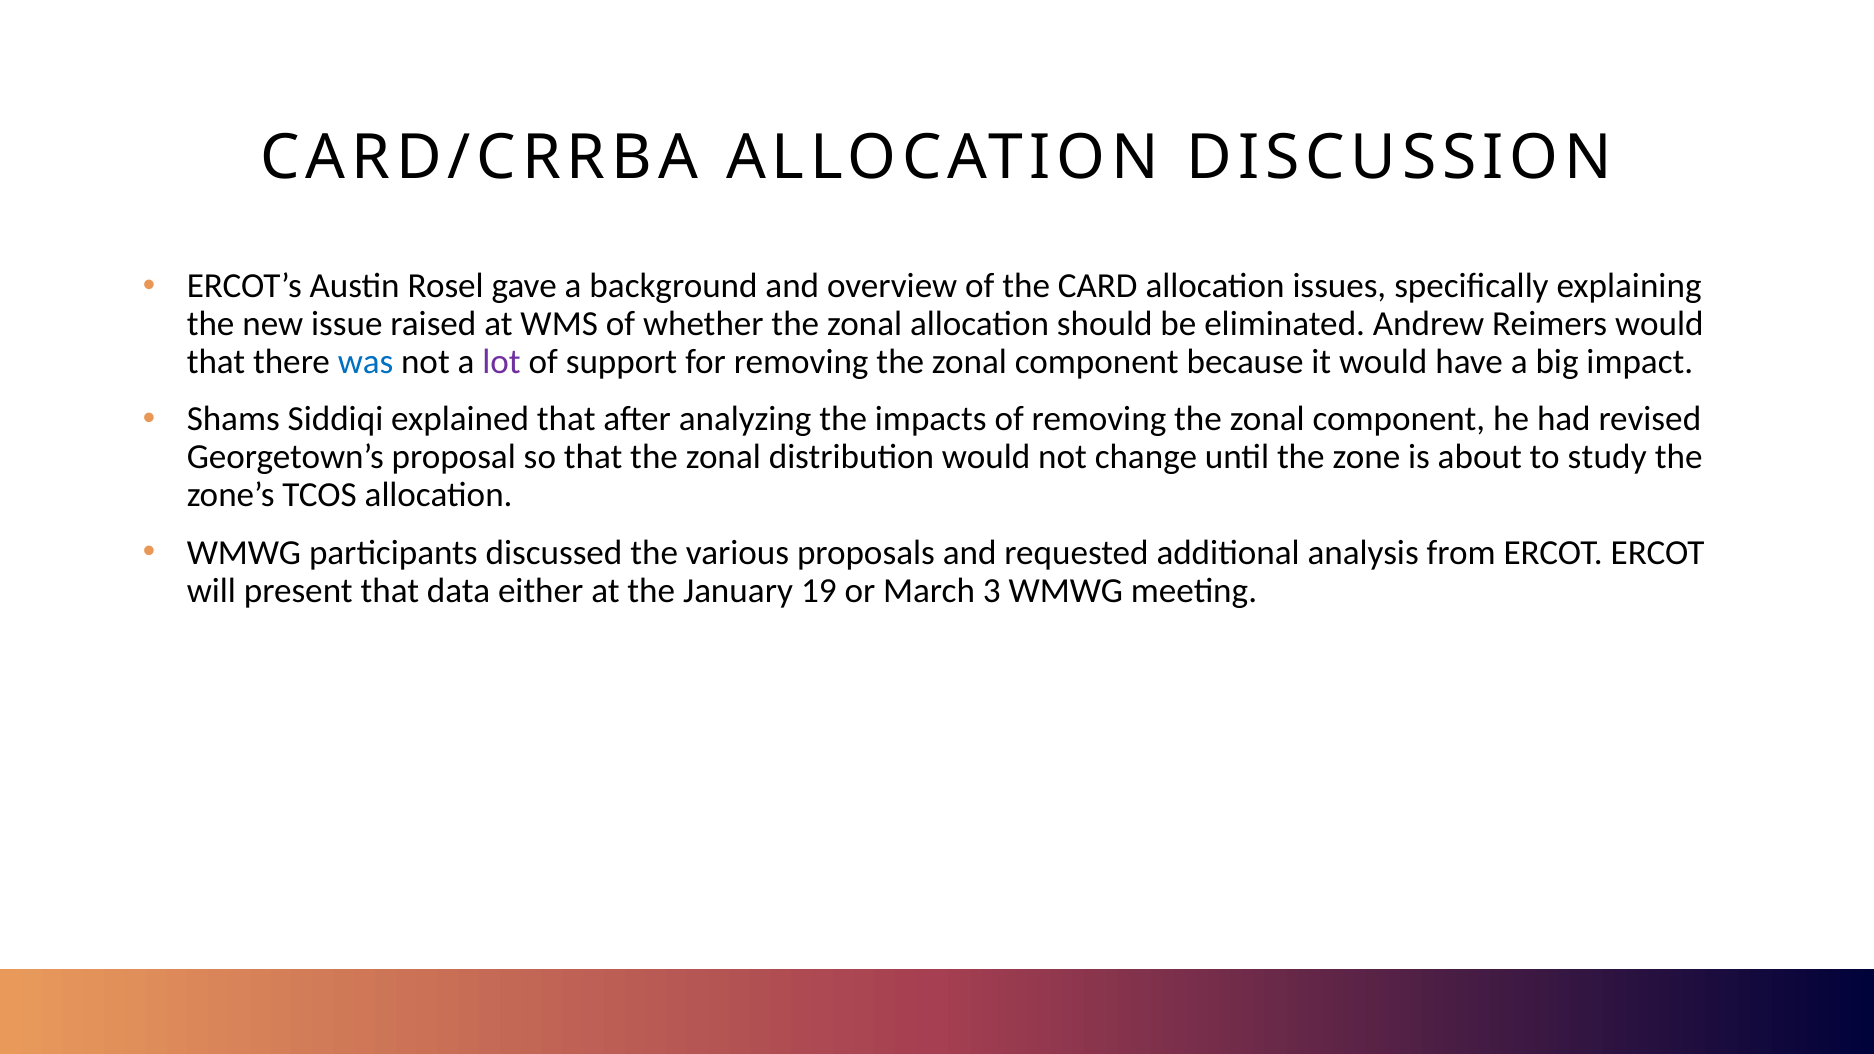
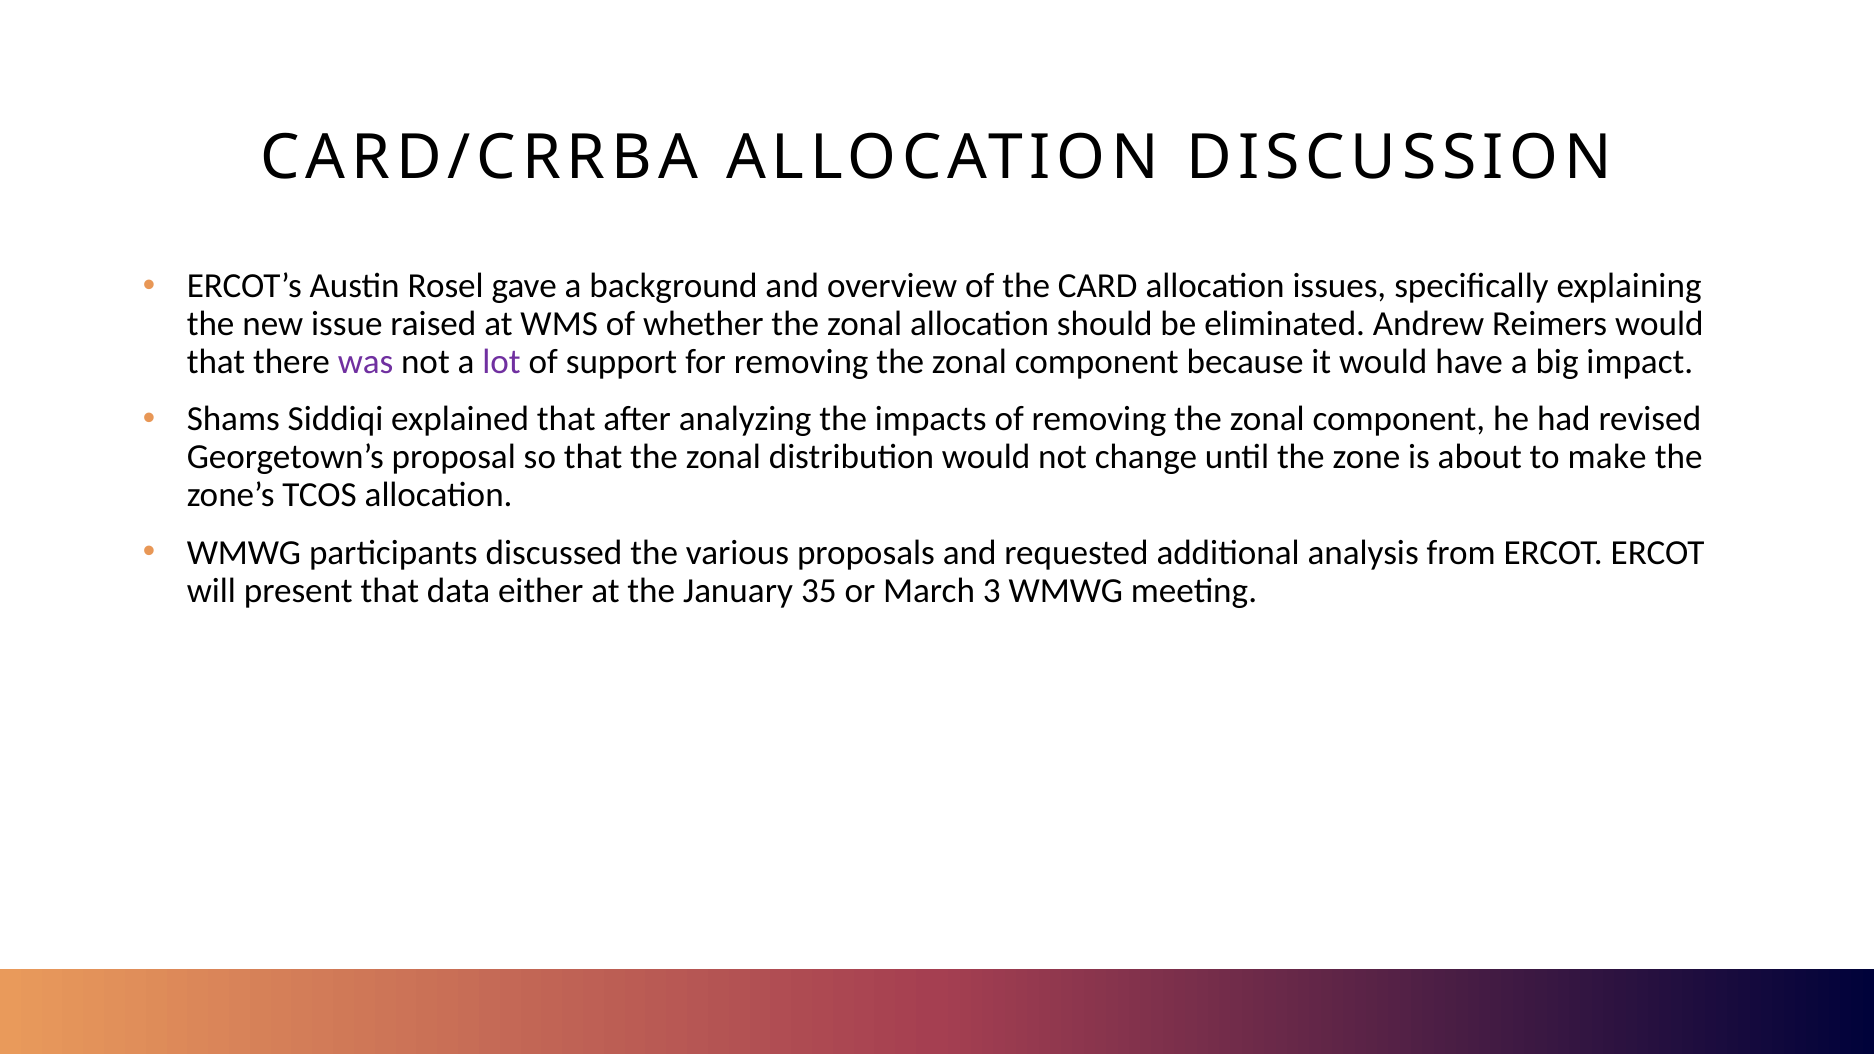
was colour: blue -> purple (366, 362)
study: study -> make (1607, 457)
19: 19 -> 35 (819, 591)
